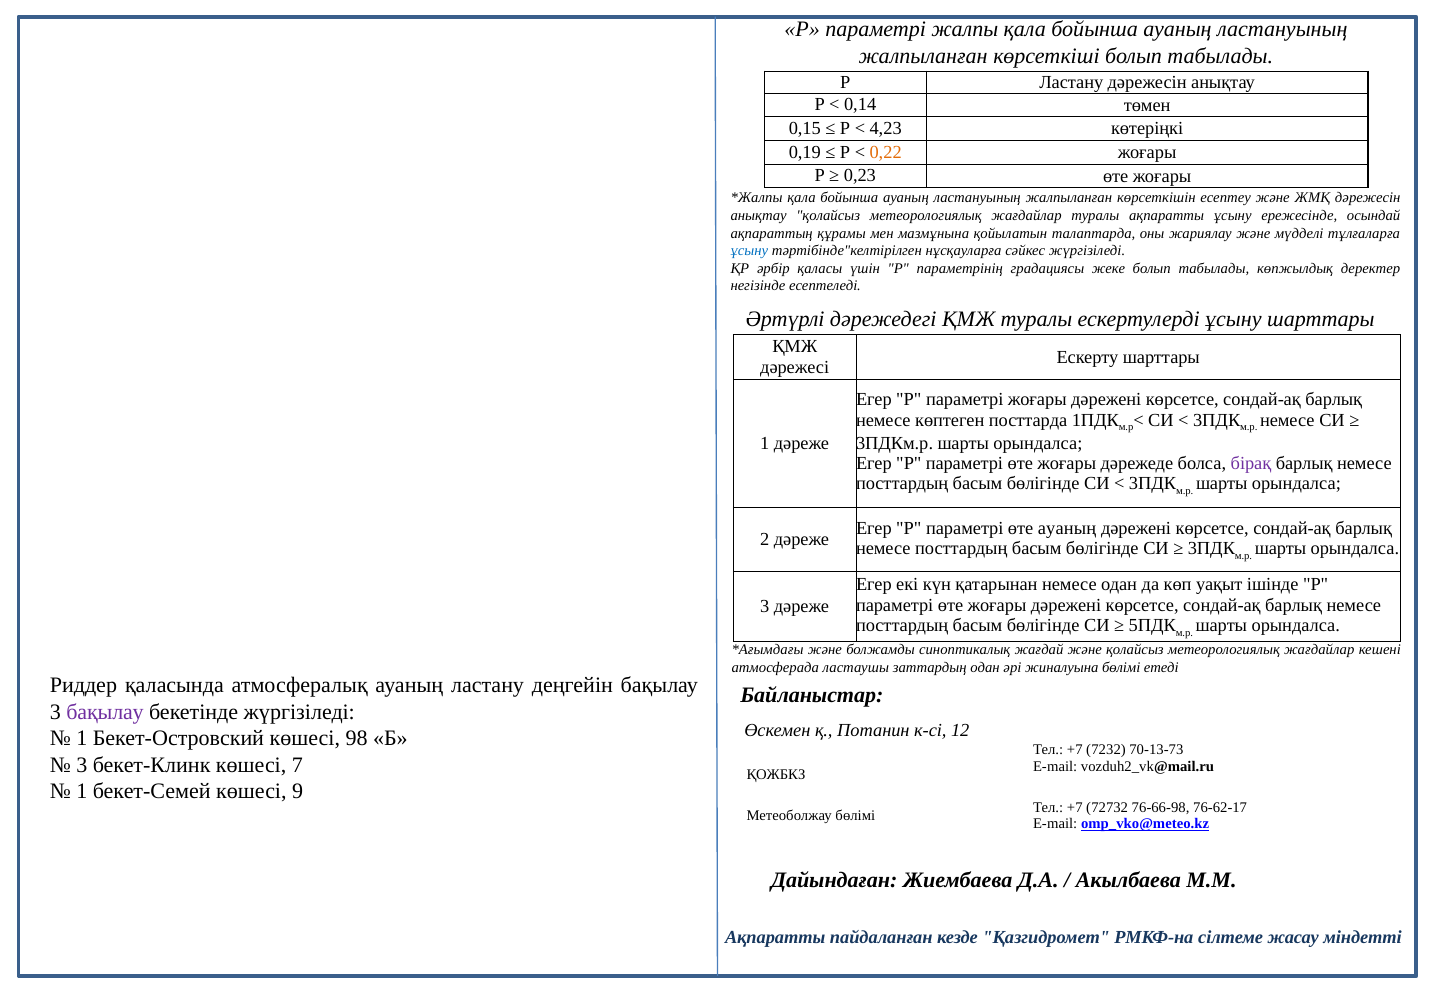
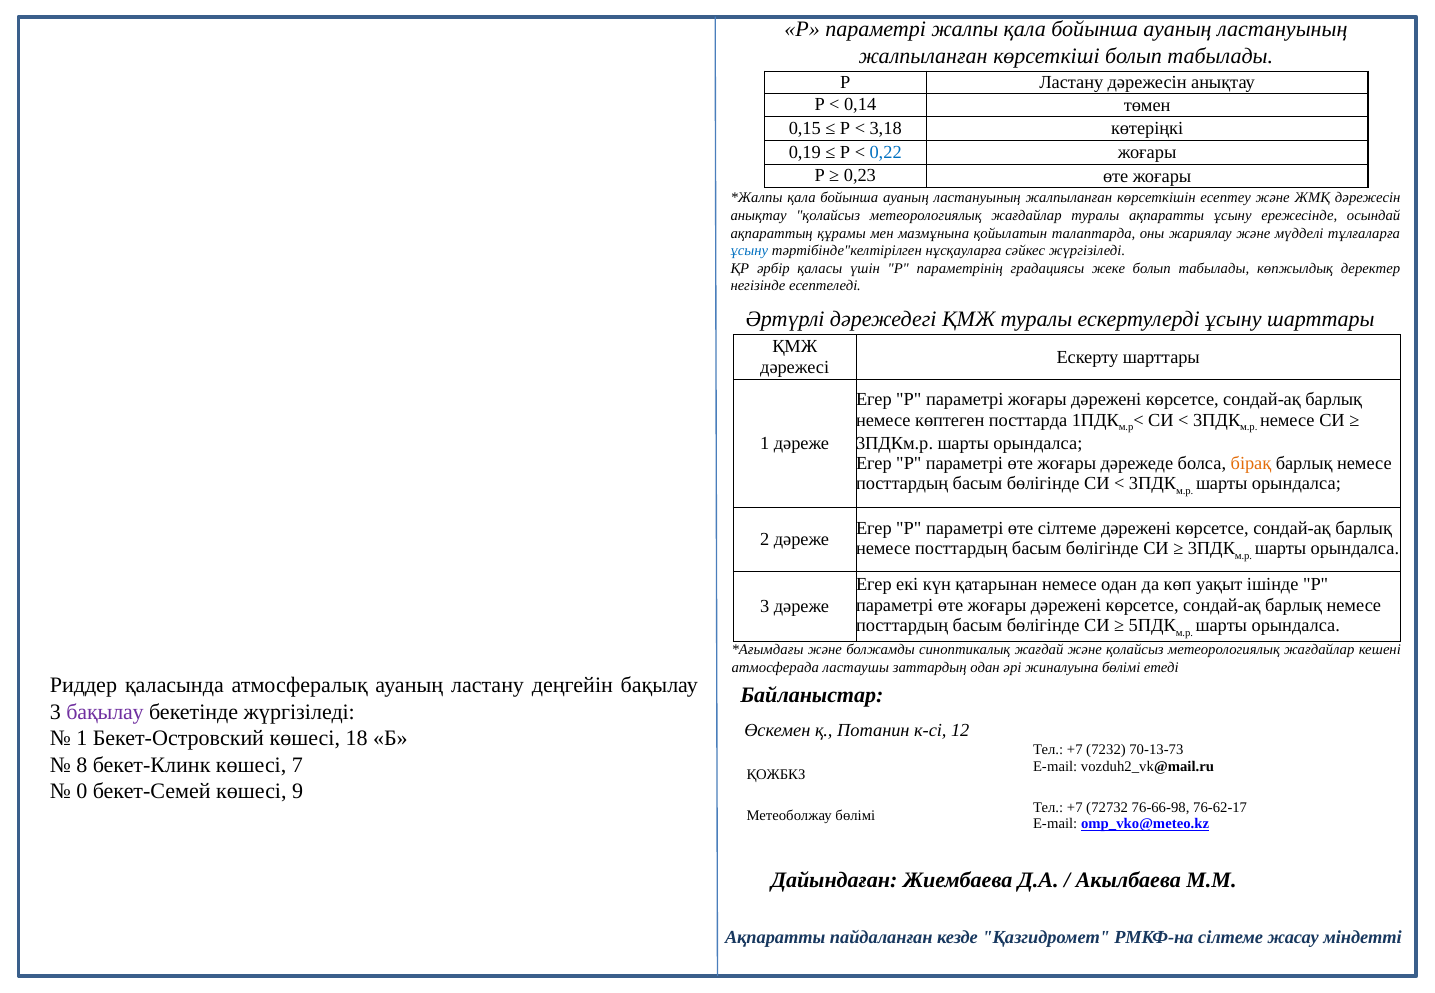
4,23: 4,23 -> 3,18 (886, 129)
0,22 colour: orange -> blue (886, 152)
бірақ colour: purple -> orange (1251, 464)
өте ауаның: ауаның -> сілтеме (1067, 528)
98: 98 -> 18 (357, 739)
3: 3 -> 8 (82, 765)
1: 1 -> 0 (82, 792)
